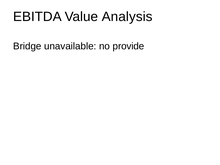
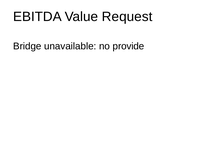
Analysis: Analysis -> Request (127, 17)
